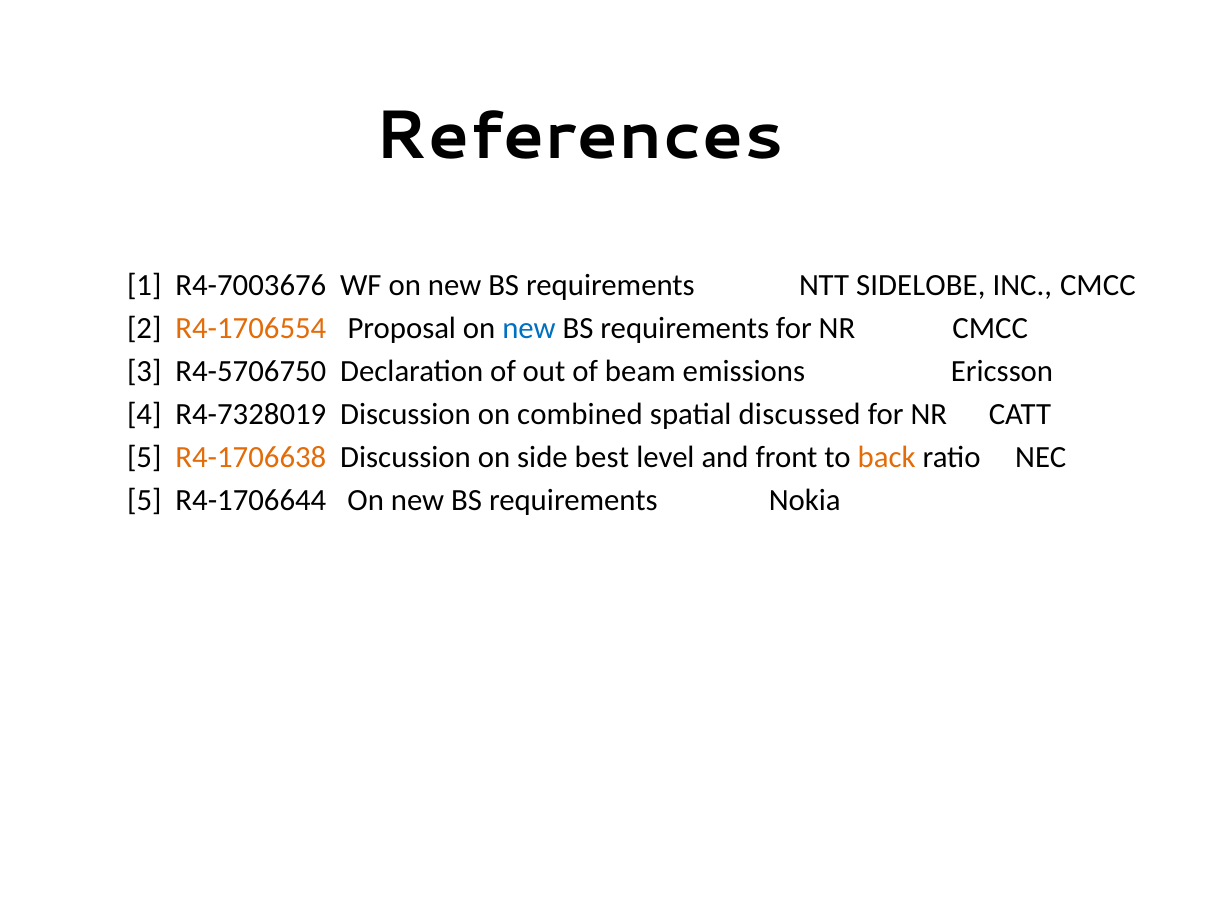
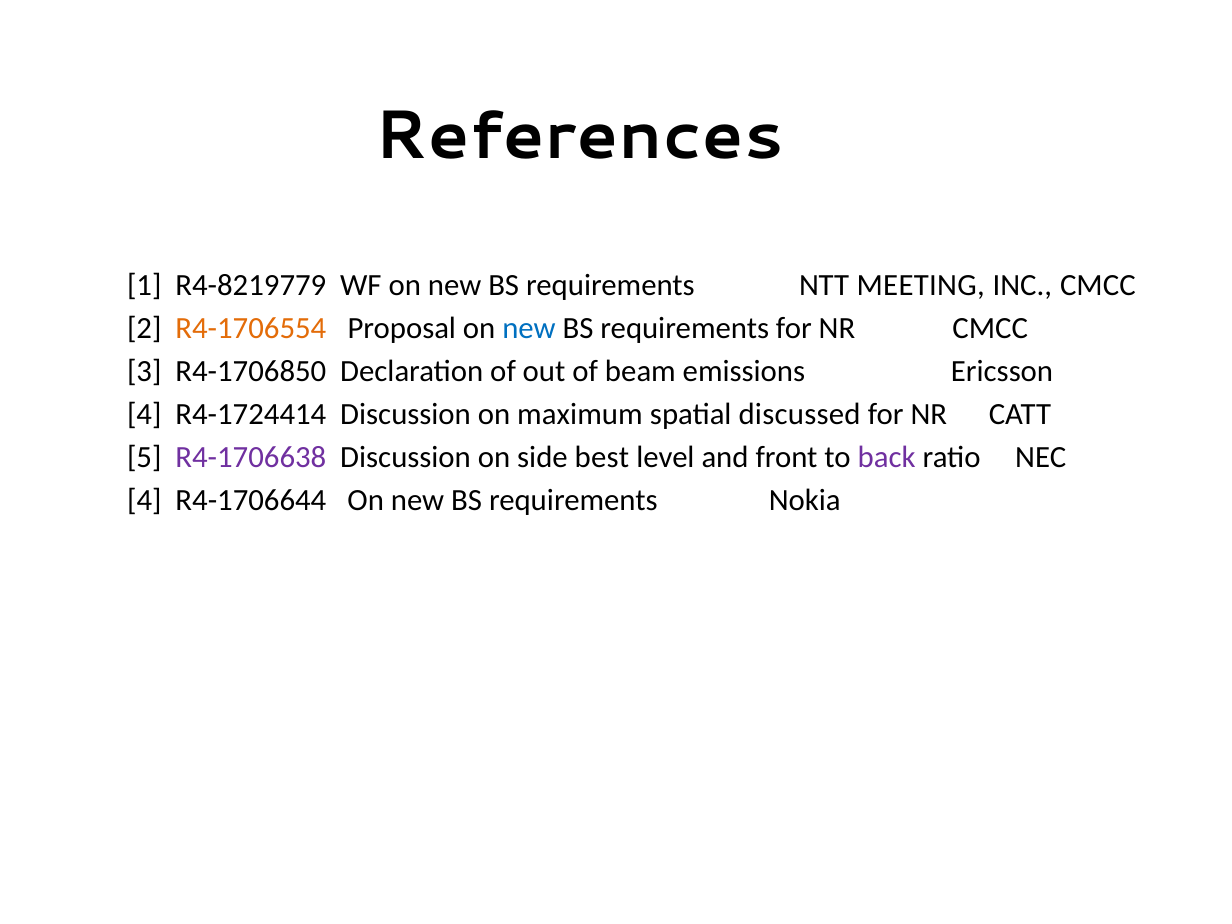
R4-7003676: R4-7003676 -> R4-8219779 (251, 285)
SIDELOBE: SIDELOBE -> MEETING (921, 285)
R4-5706750: R4-5706750 -> R4-1706850 (251, 371)
R4-7328019: R4-7328019 -> R4-1724414 (251, 414)
combined: combined -> maximum (580, 414)
R4-1706638 colour: orange -> purple (251, 458)
back colour: orange -> purple (887, 458)
5: 5 -> 4 (144, 501)
